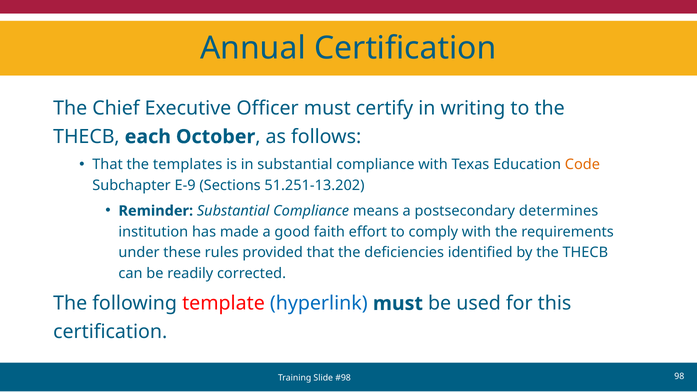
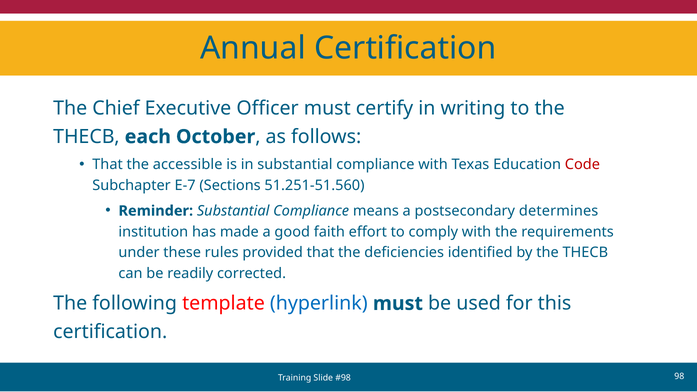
templates: templates -> accessible (188, 165)
Code colour: orange -> red (582, 165)
E-9: E-9 -> E-7 (185, 186)
51.251-13.202: 51.251-13.202 -> 51.251-51.560 (314, 186)
